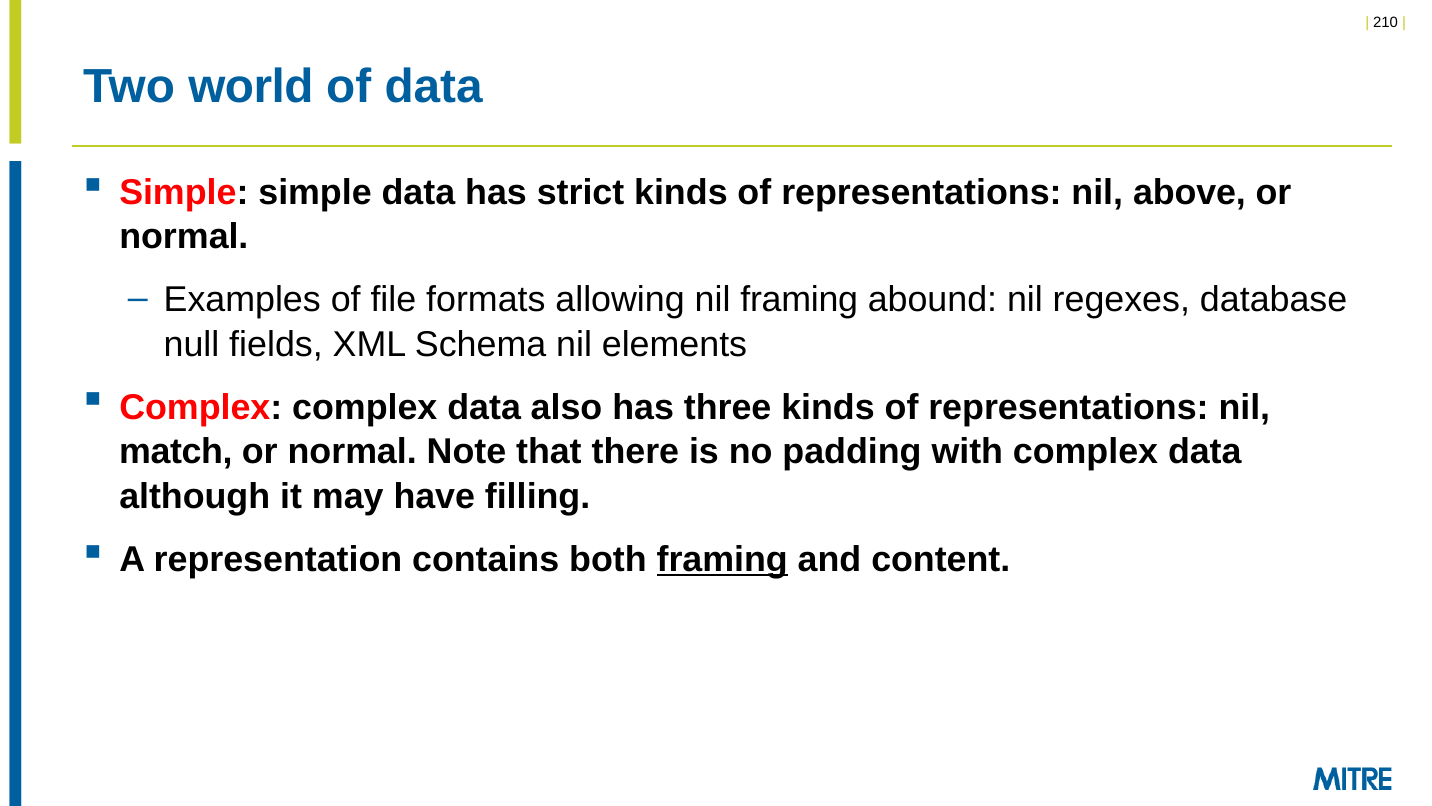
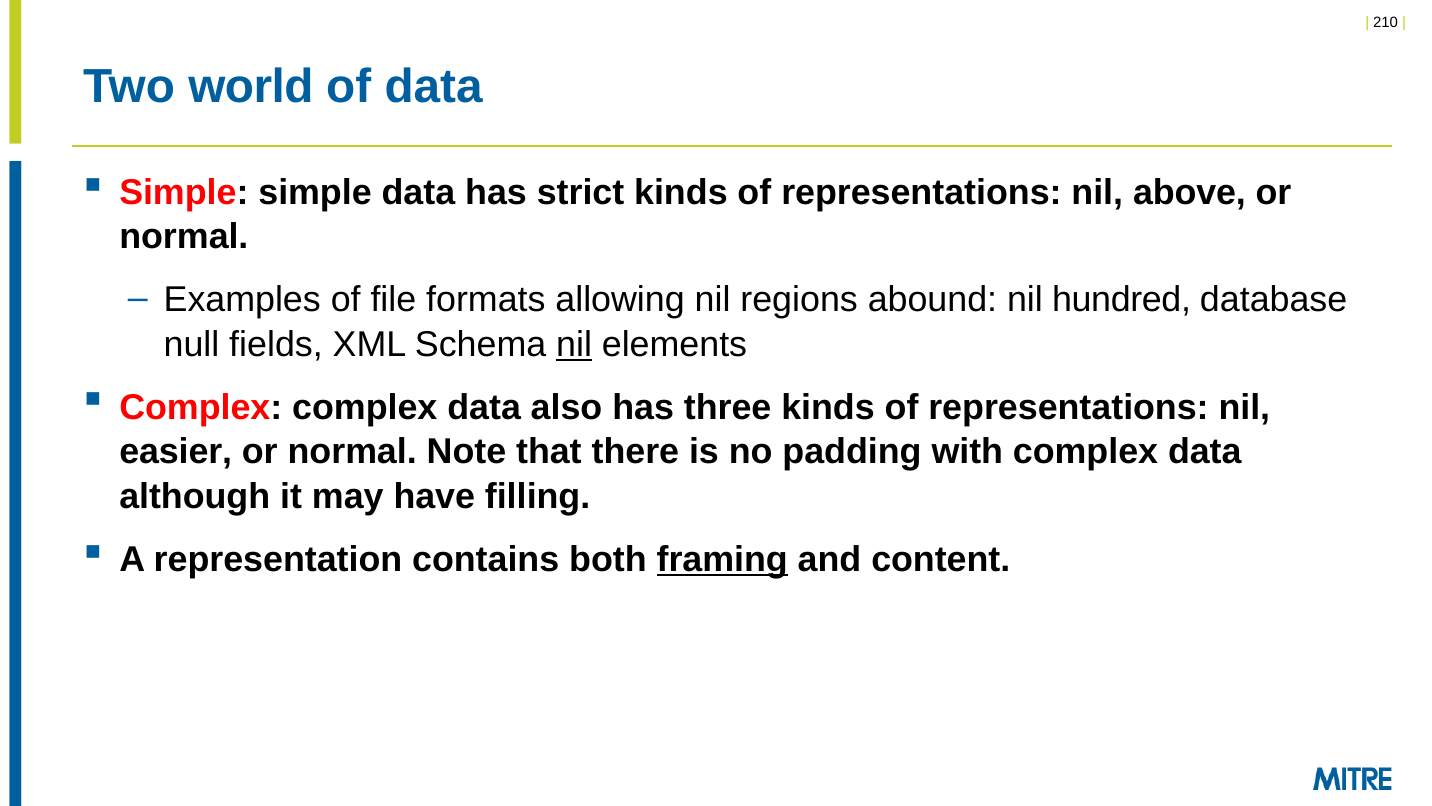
nil framing: framing -> regions (799, 300)
regexes: regexes -> hundred (1122, 300)
nil underline: none -> present (574, 344)
match: match -> easier (176, 452)
